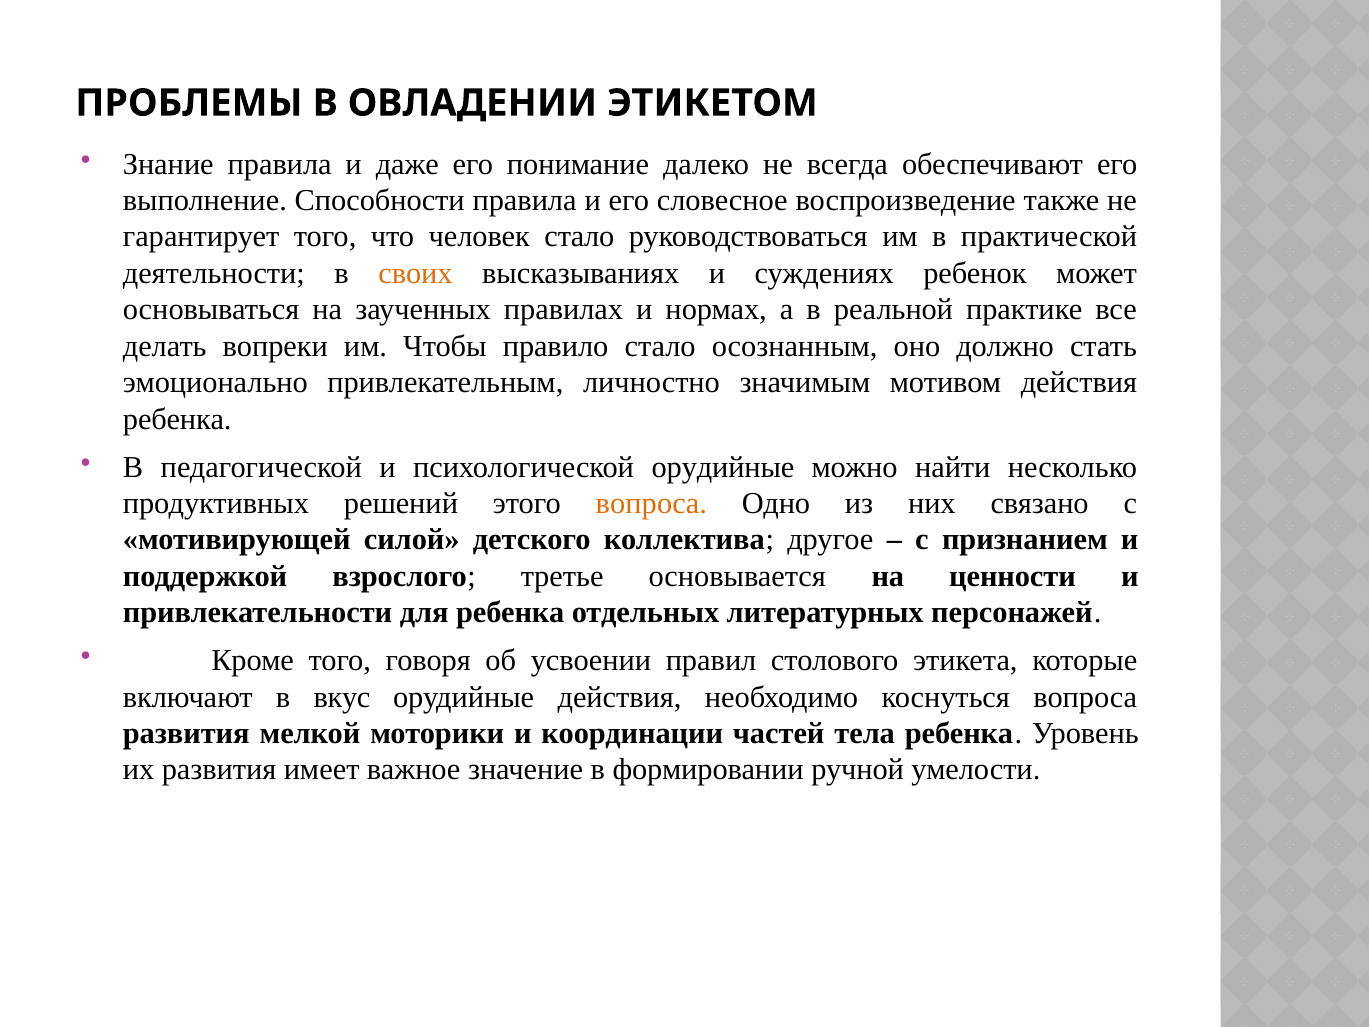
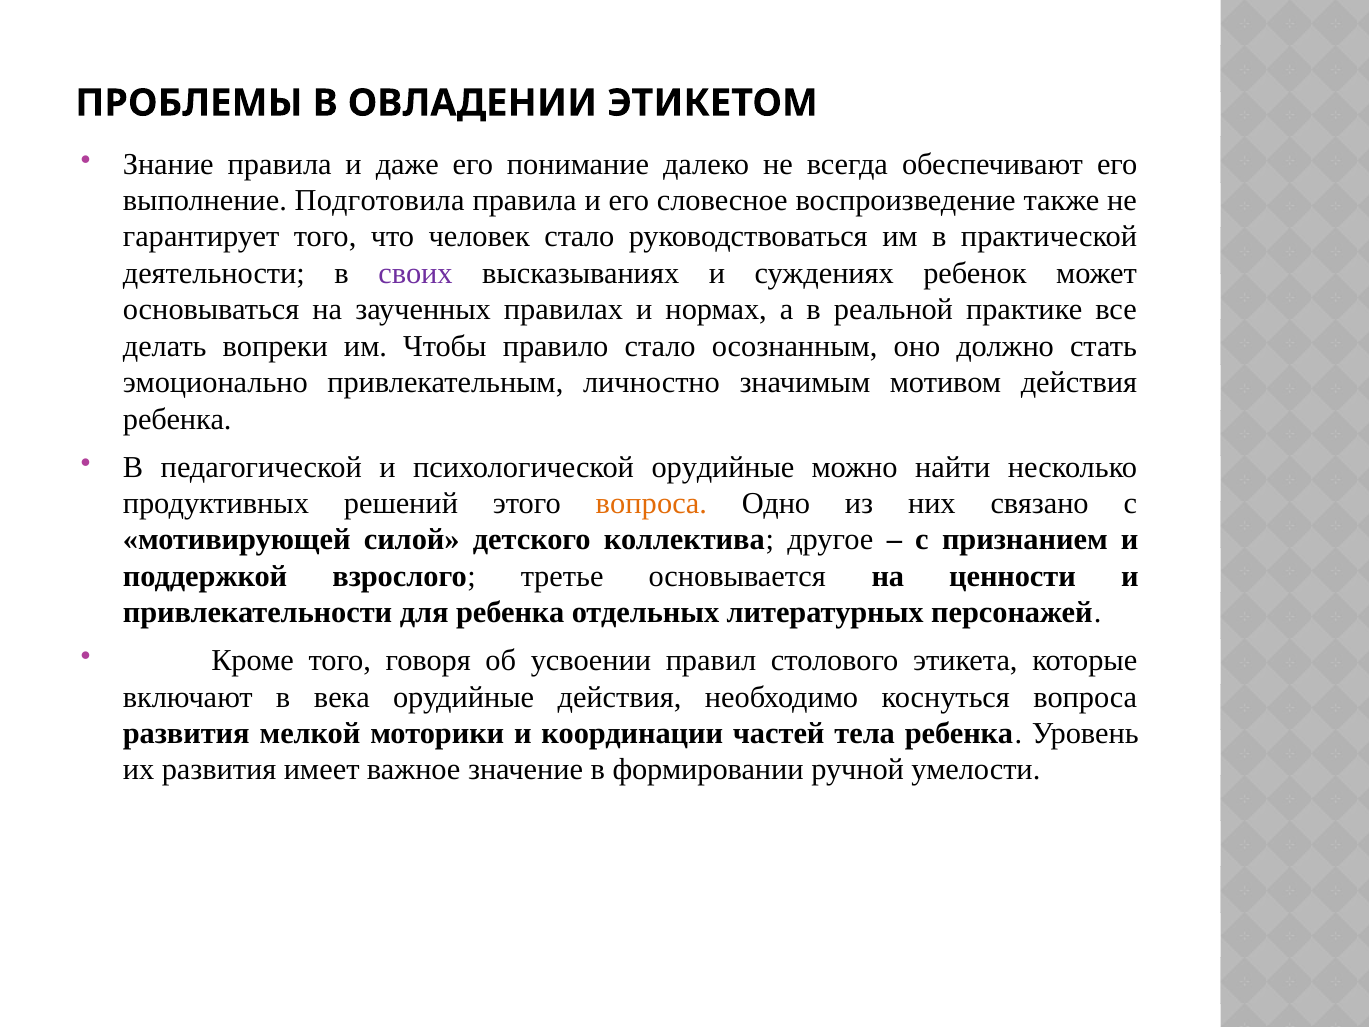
Способности: Способности -> Подготовила (380, 200)
своих colour: orange -> purple (415, 273)
вкус: вкус -> века (342, 697)
